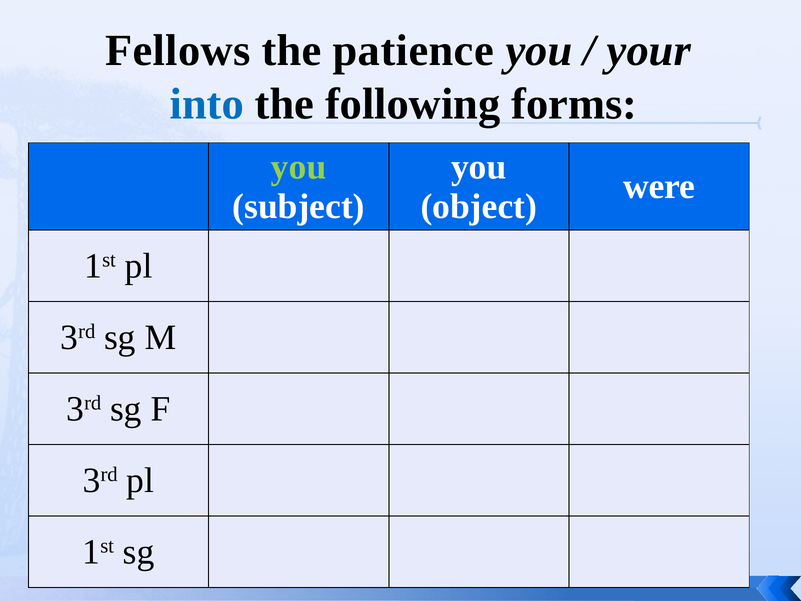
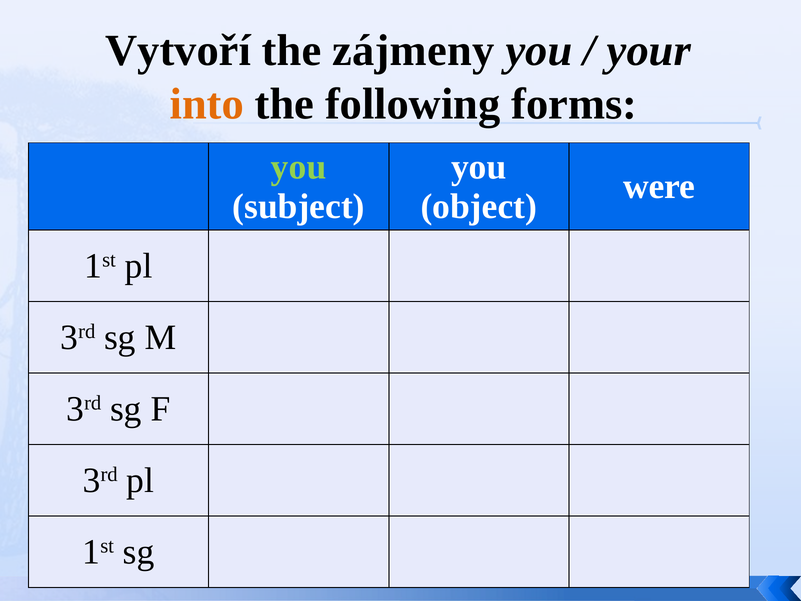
Fellows: Fellows -> Vytvoří (178, 51)
patience: patience -> zájmeny (413, 51)
into colour: blue -> orange (207, 104)
